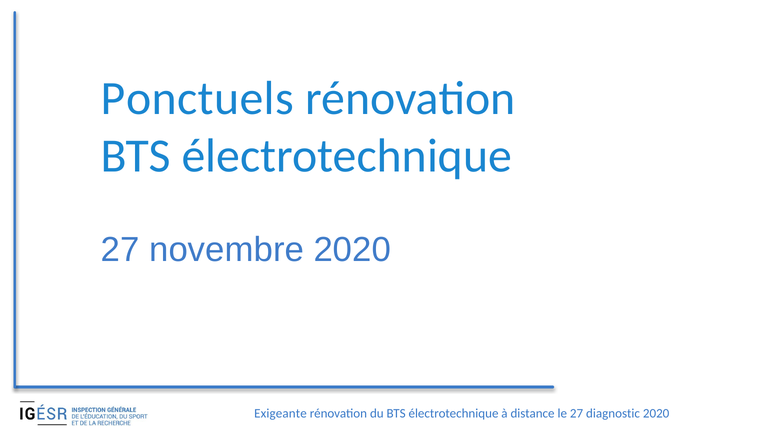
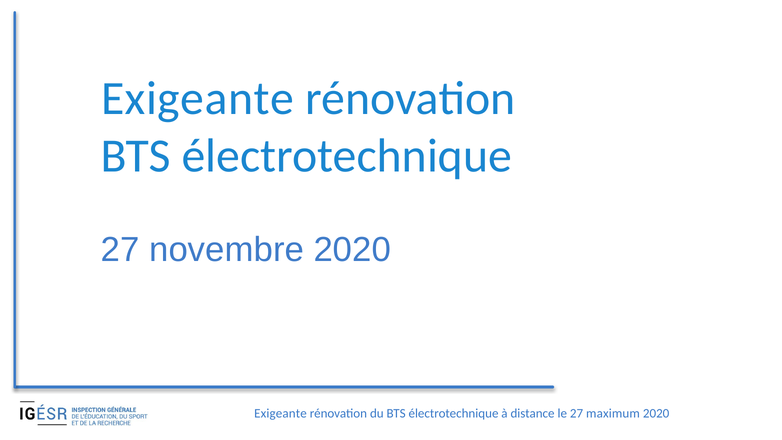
Ponctuels: Ponctuels -> Exigeante (197, 98)
diagnostic: diagnostic -> maximum (613, 413)
